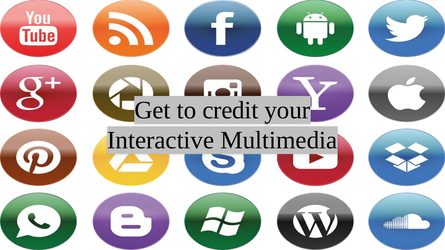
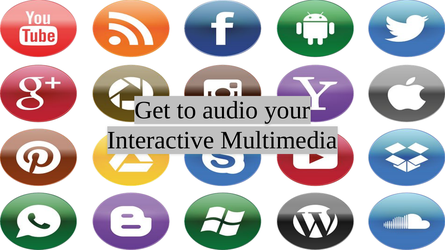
credit: credit -> audio (230, 110)
